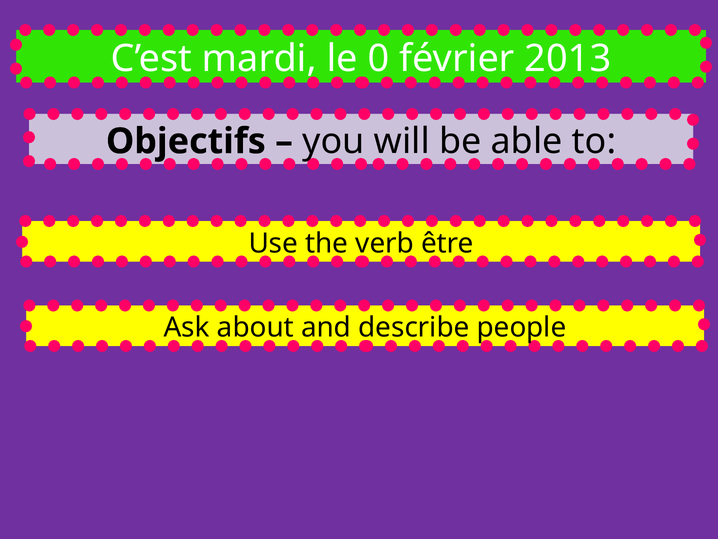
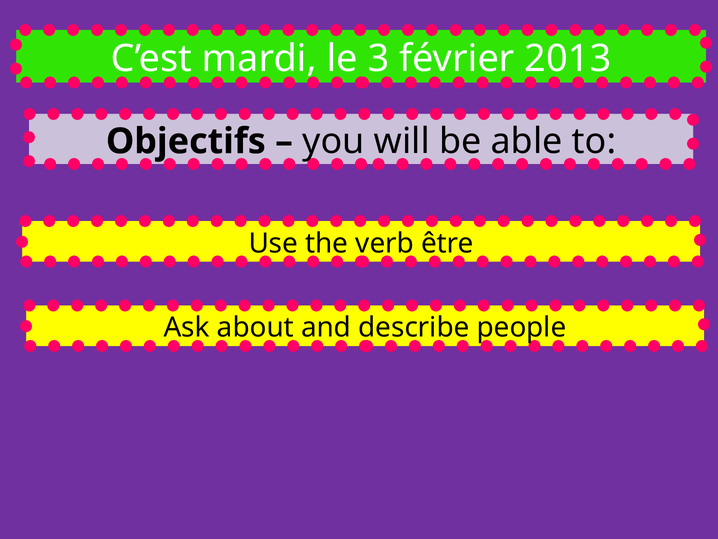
0: 0 -> 3 (379, 59)
